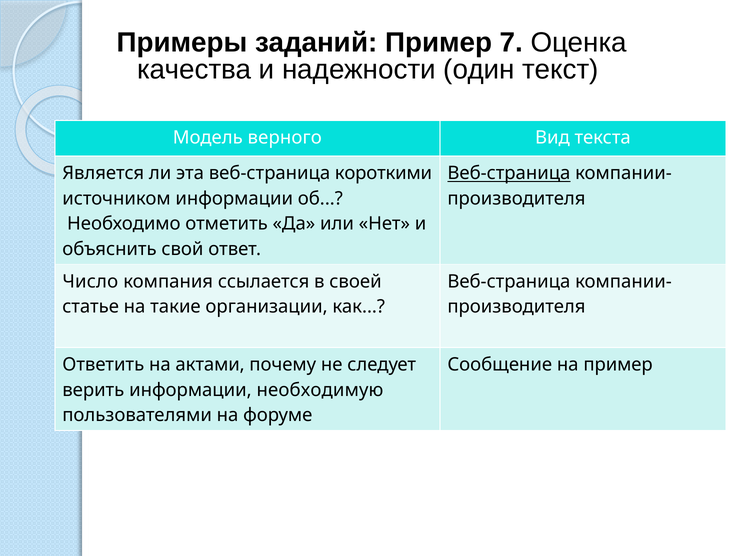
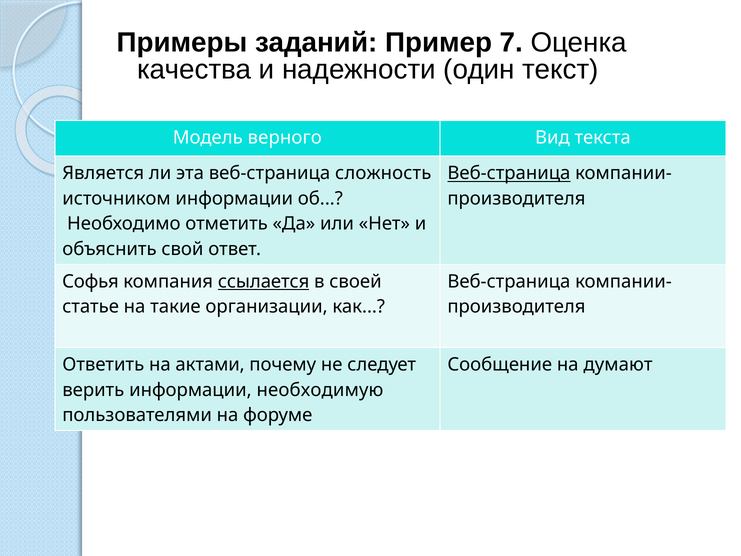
короткими: короткими -> сложность (383, 173)
Число: Число -> Софья (90, 282)
ссылается underline: none -> present (264, 282)
на пример: пример -> думают (618, 365)
